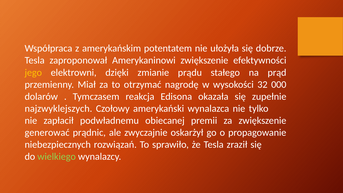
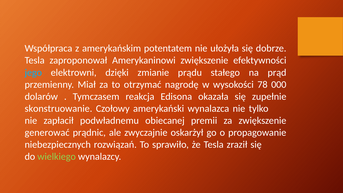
jego colour: yellow -> light blue (33, 72)
32: 32 -> 78 (262, 84)
najzwyklejszych: najzwyklejszych -> skonstruowanie (58, 108)
